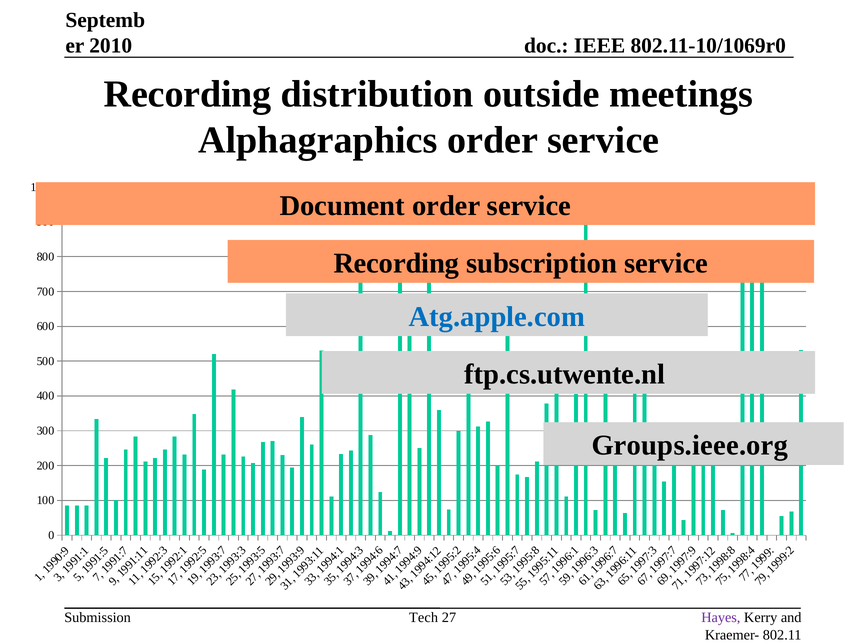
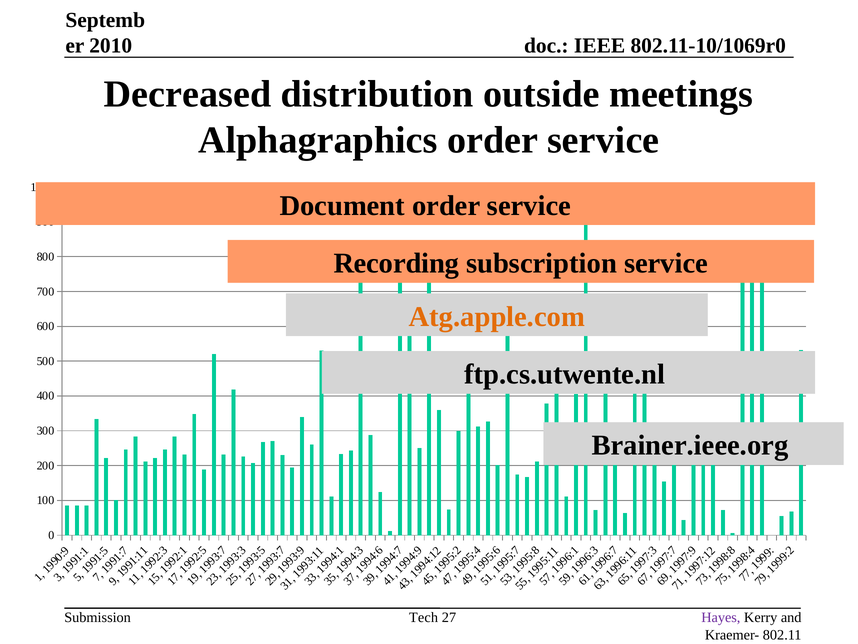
Recording: Recording -> Decreased (188, 94)
Atg.apple.com colour: blue -> orange (497, 316)
Groups.ieee.org: Groups.ieee.org -> Brainer.ieee.org (690, 445)
